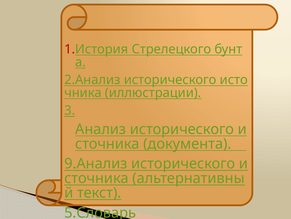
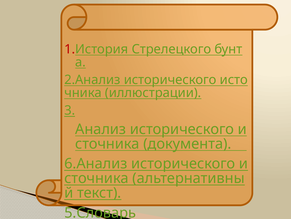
9.Анализ: 9.Анализ -> 6.Анализ (96, 163)
